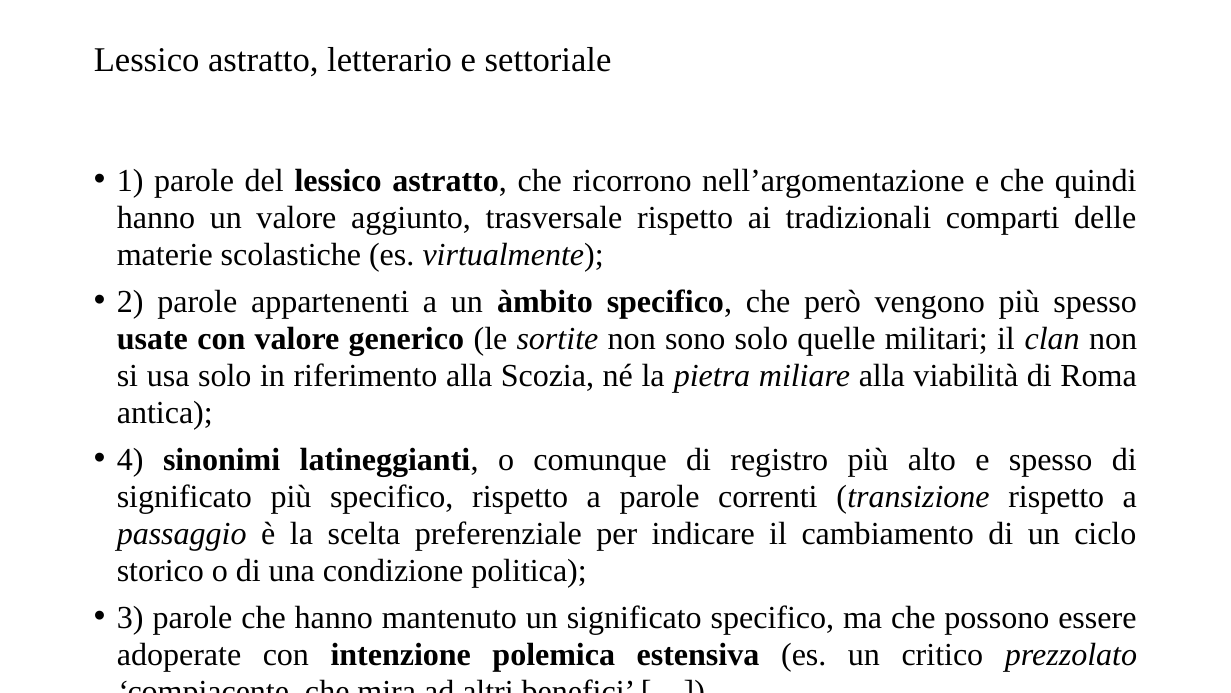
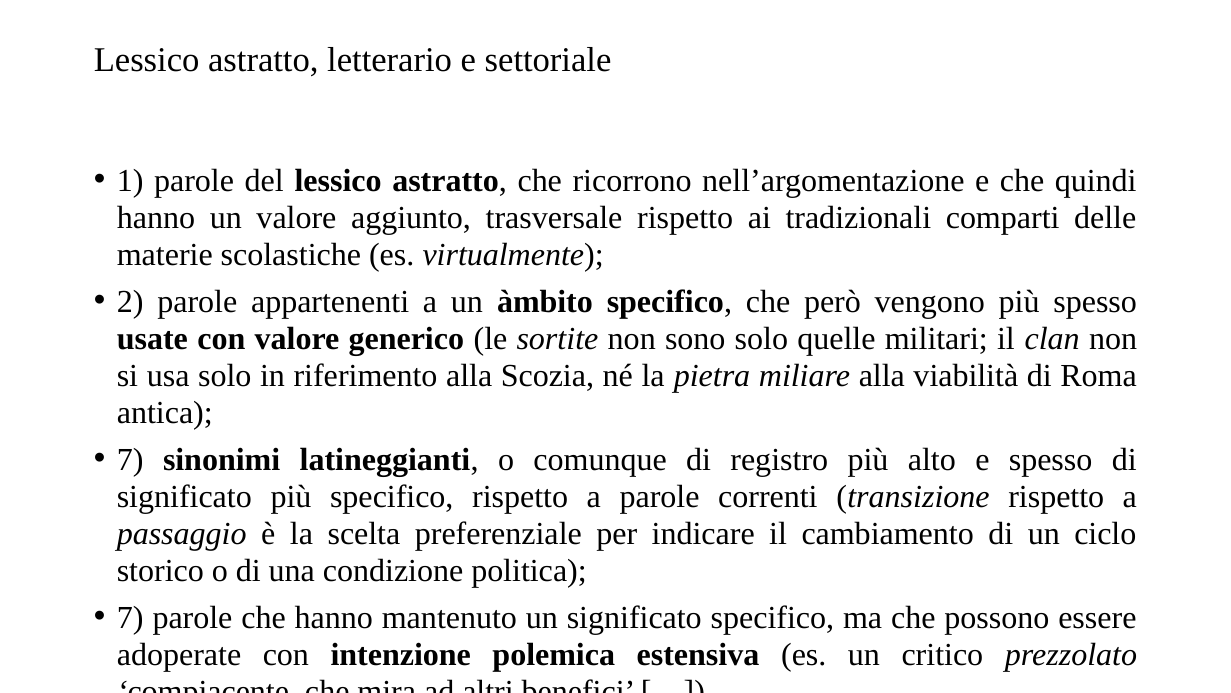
4: 4 -> 7 (130, 459)
3: 3 -> 7 (130, 617)
